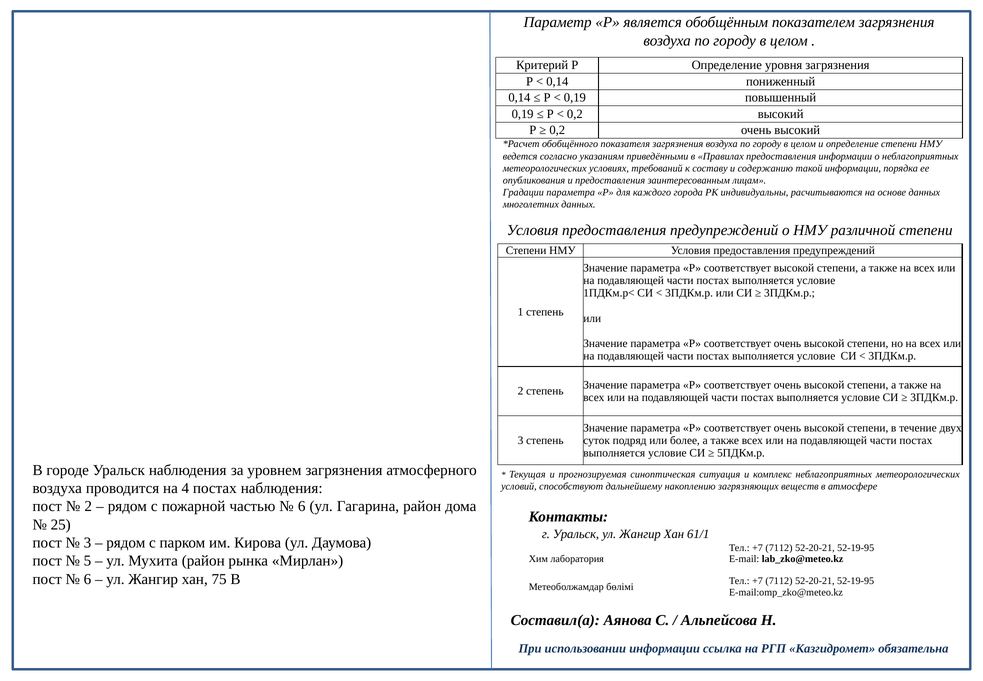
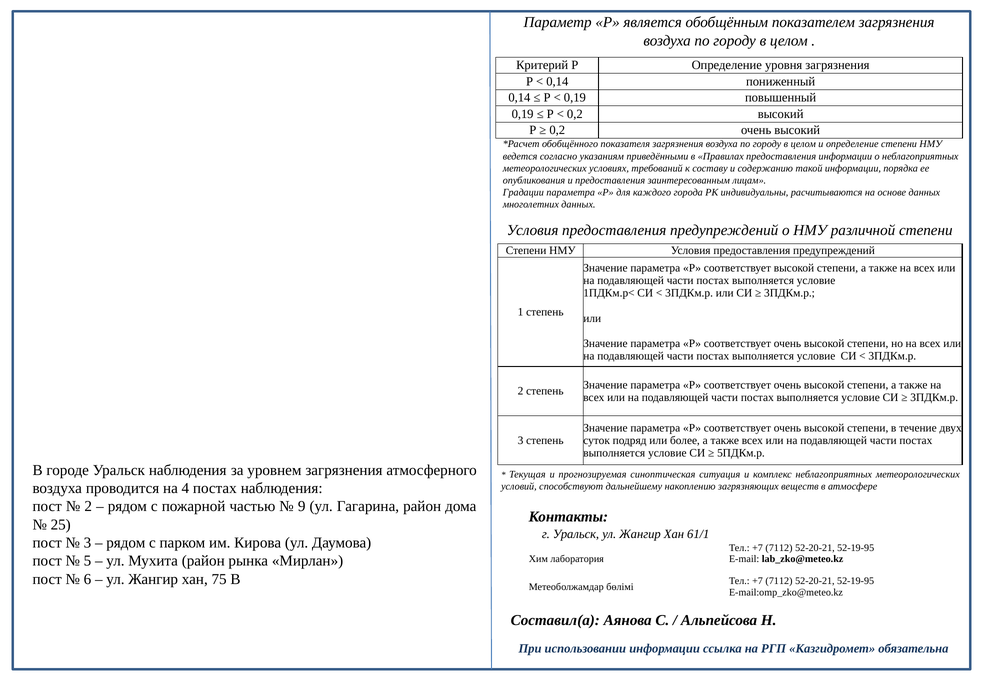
6: 6 -> 9 (302, 506)
